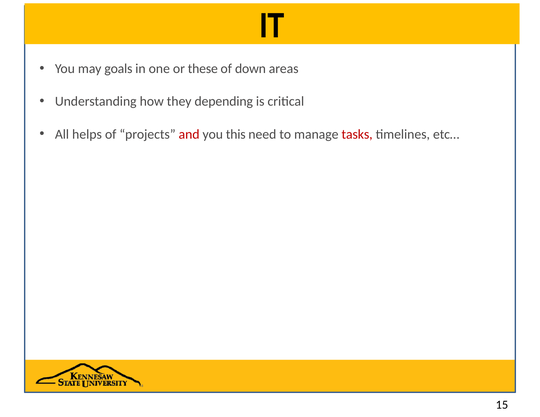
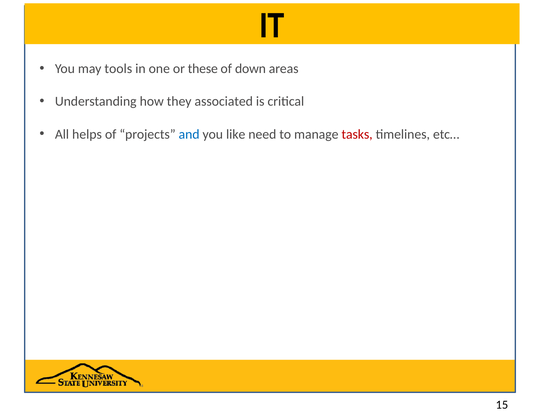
goals: goals -> tools (118, 69)
depending: depending -> associated (224, 102)
and colour: red -> blue (189, 134)
this: this -> like (236, 134)
